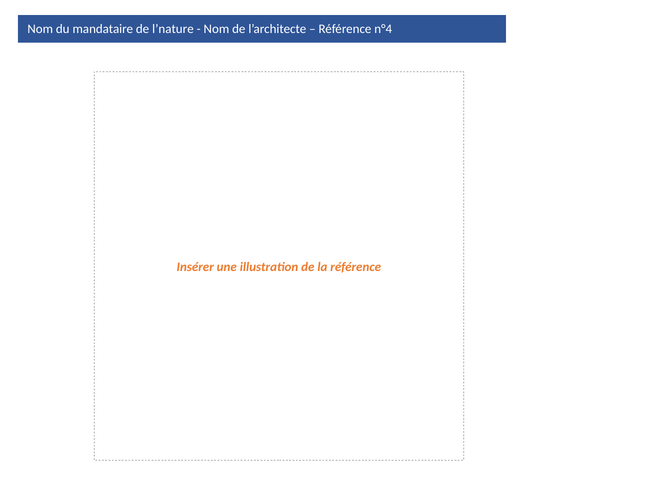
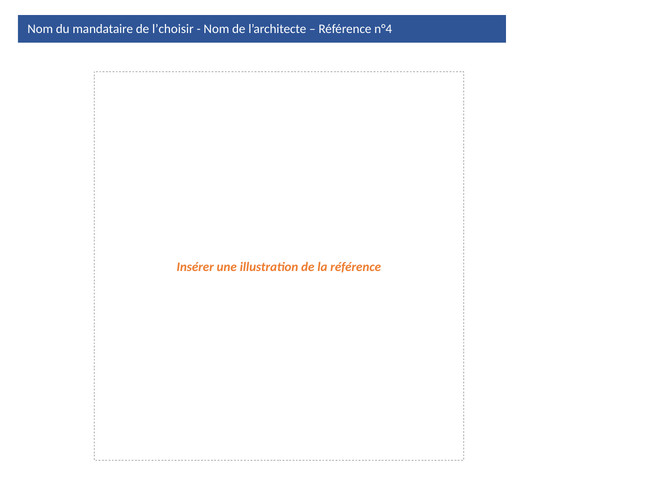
l’nature: l’nature -> l’choisir (173, 29)
